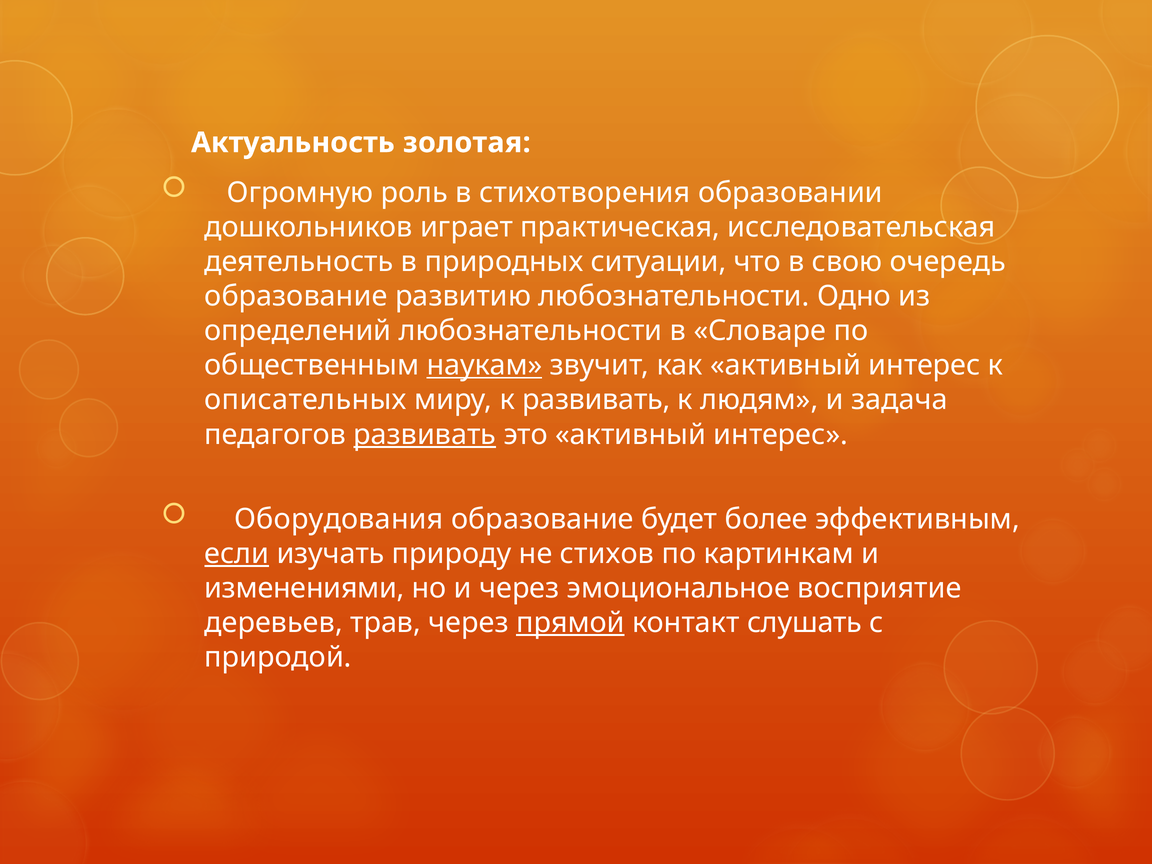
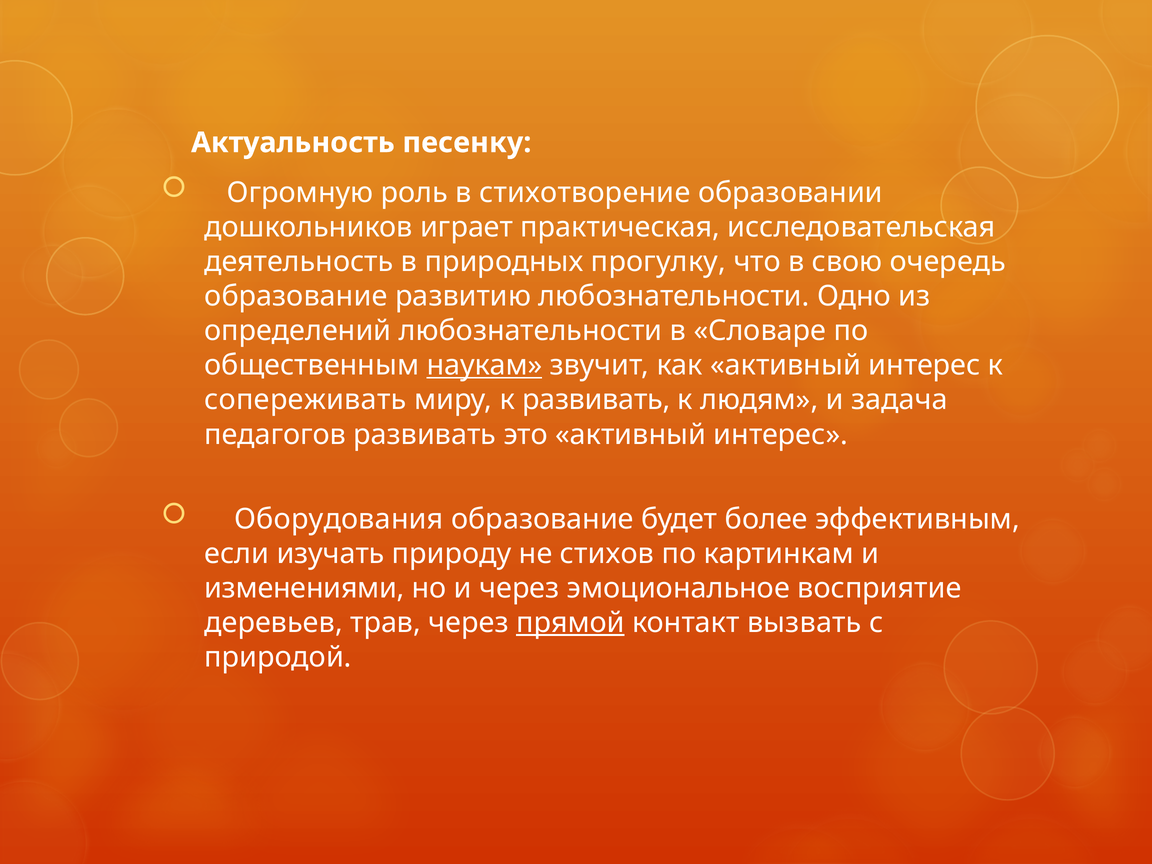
золотая: золотая -> песенку (467, 143)
стихотворения: стихотворения -> стихотворение (585, 193)
ситуации: ситуации -> прогулку (658, 262)
описательных: описательных -> сопереживать (305, 400)
развивать underline: present -> none (425, 435)
если underline: present -> none (237, 554)
слушать: слушать -> вызвать (804, 623)
